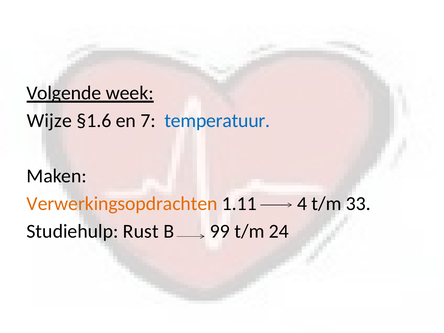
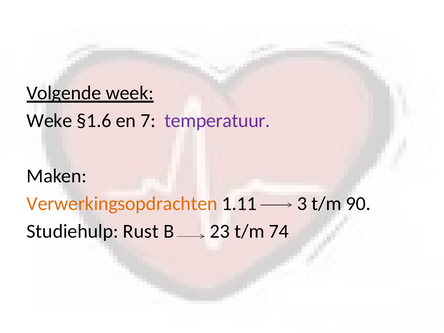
Wijze: Wijze -> Weke (49, 121)
temperatuur colour: blue -> purple (217, 121)
4: 4 -> 3 (302, 204)
33: 33 -> 90 (358, 204)
99: 99 -> 23 (220, 231)
24: 24 -> 74 (279, 231)
